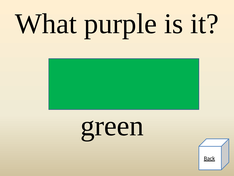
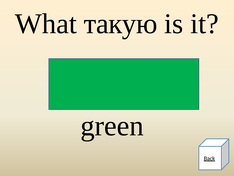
purple: purple -> такую (121, 24)
